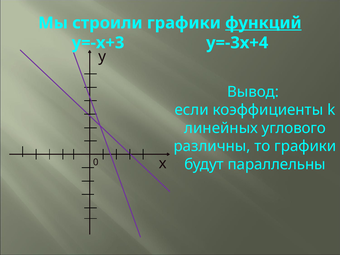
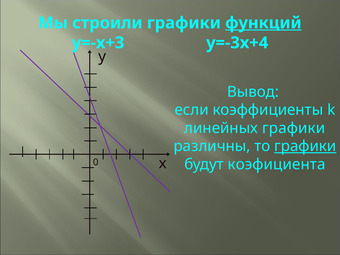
линейных углового: углового -> графики (294, 128)
графики underline: none -> present (305, 146)
параллельны: параллельны -> коэфициента (277, 164)
